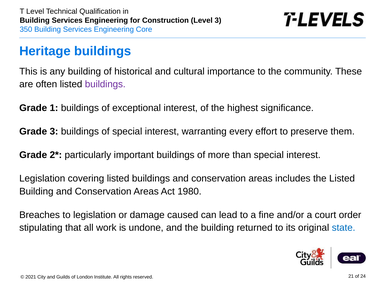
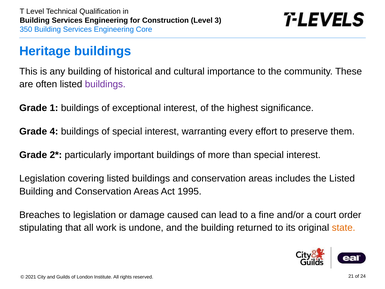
Grade 3: 3 -> 4 (54, 131)
1980: 1980 -> 1995 (189, 191)
state colour: blue -> orange (344, 228)
